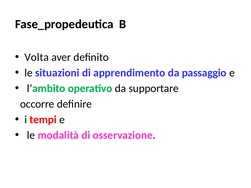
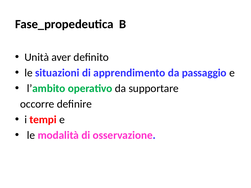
Volta: Volta -> Unità (37, 57)
